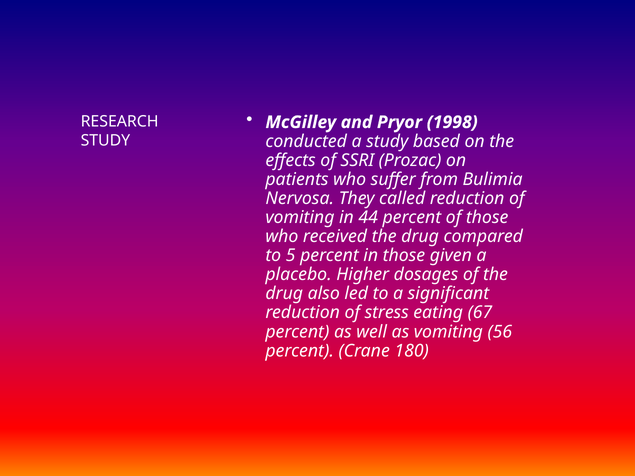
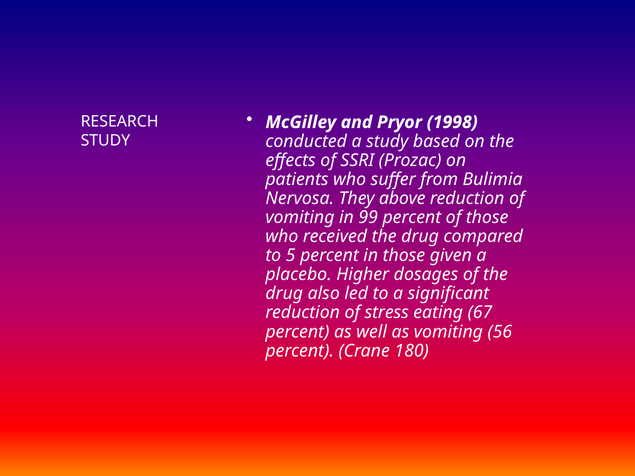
called: called -> above (402, 199)
44: 44 -> 99 (368, 218)
